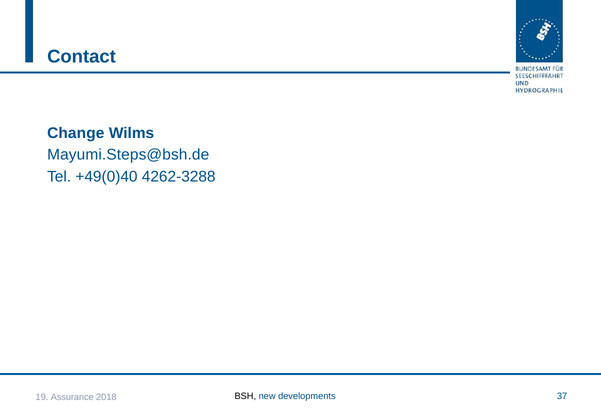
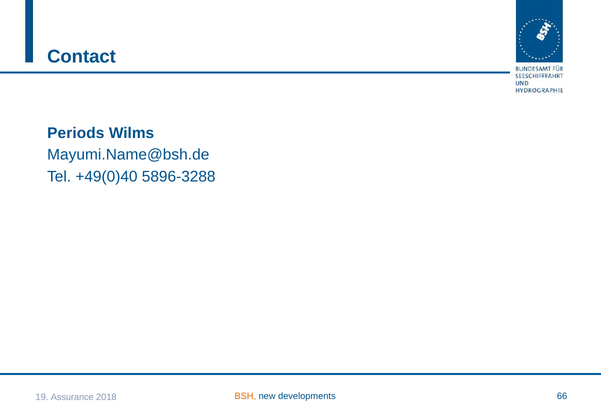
Change: Change -> Periods (76, 133)
Mayumi.Steps@bsh.de: Mayumi.Steps@bsh.de -> Mayumi.Name@bsh.de (128, 155)
4262-3288: 4262-3288 -> 5896-3288 (179, 176)
BSH colour: black -> orange (245, 396)
37: 37 -> 66 (562, 396)
